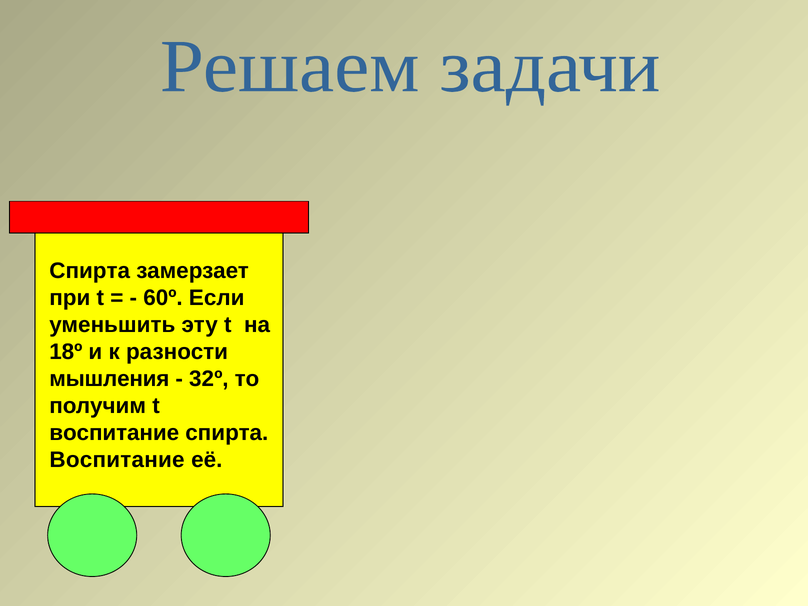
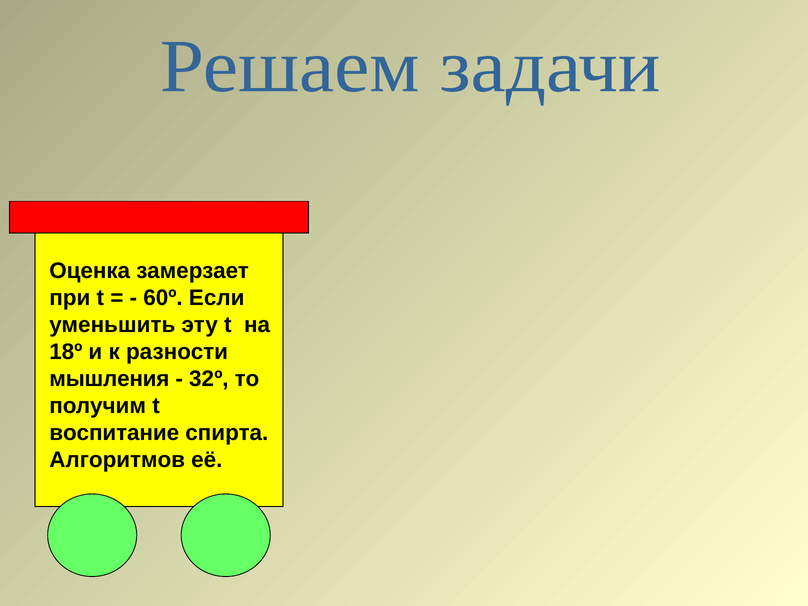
Спирта: Спирта -> Оценка (90, 271)
Воспитание: Воспитание -> Алгоритмов (117, 460)
